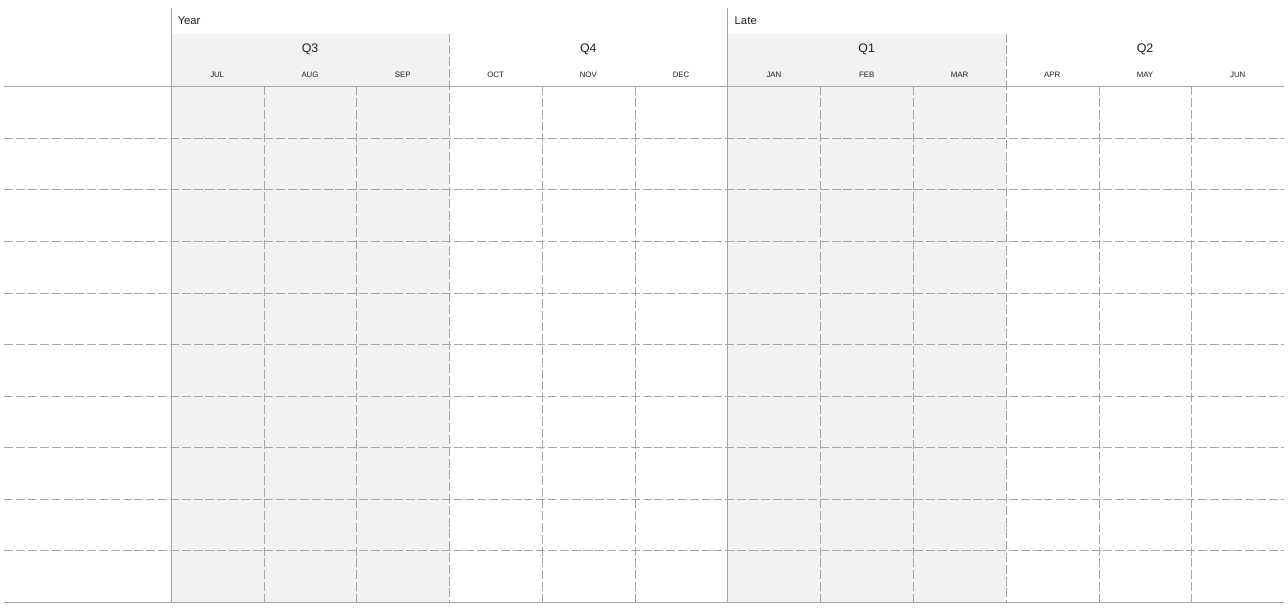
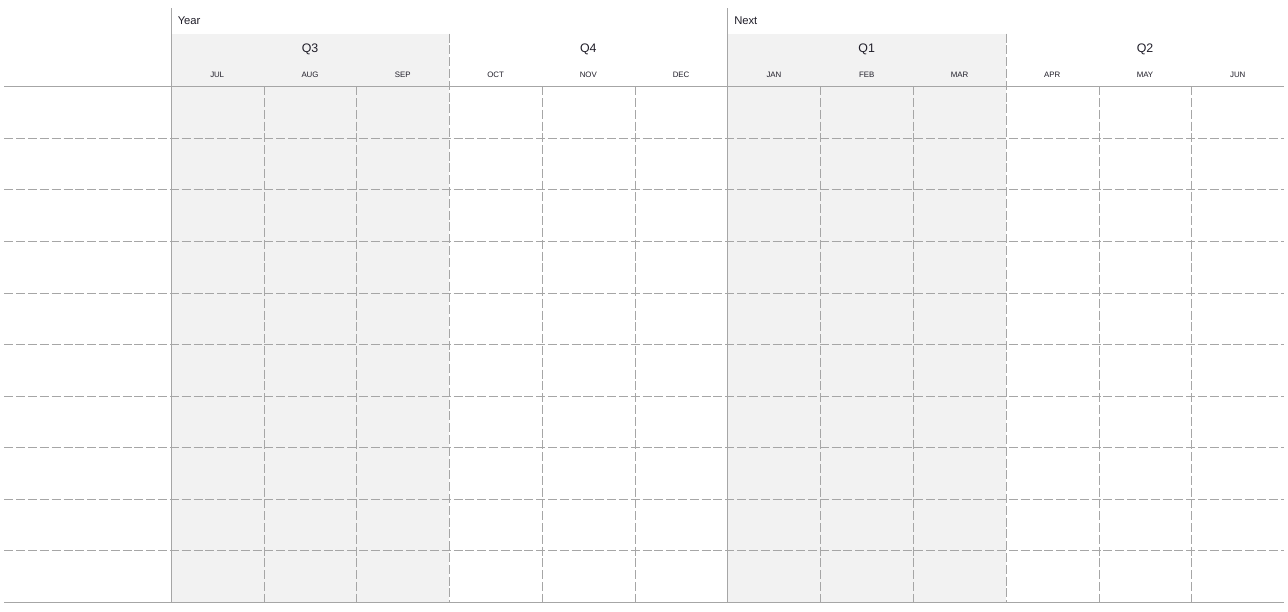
Late: Late -> Next (746, 21)
